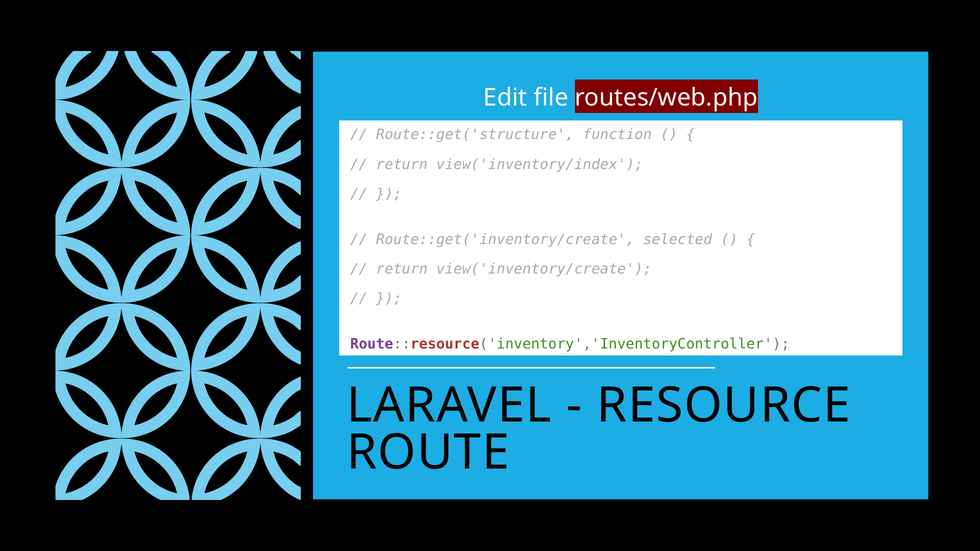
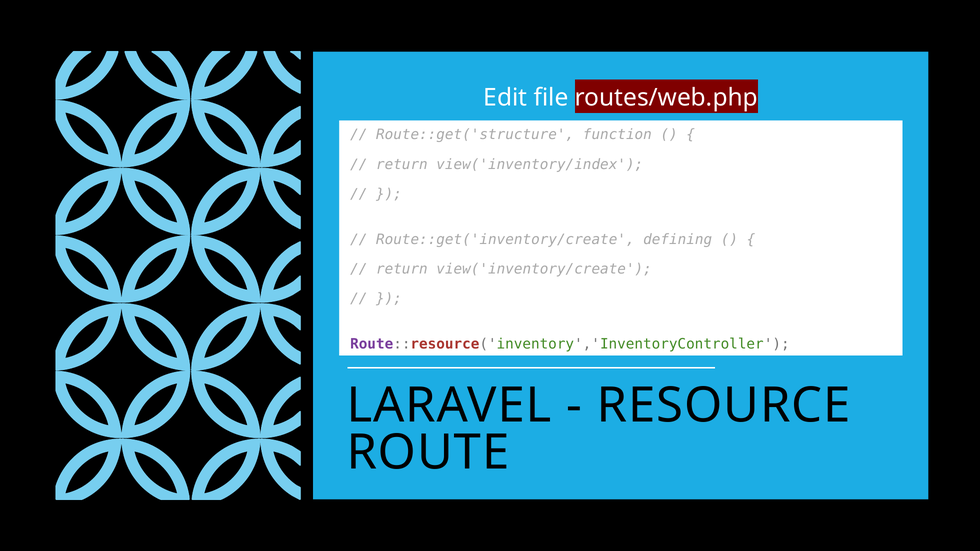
selected: selected -> defining (678, 239)
